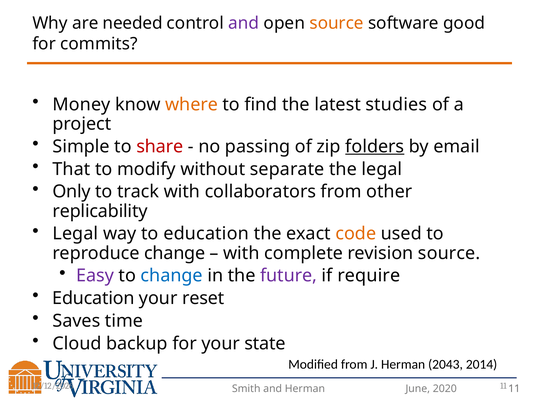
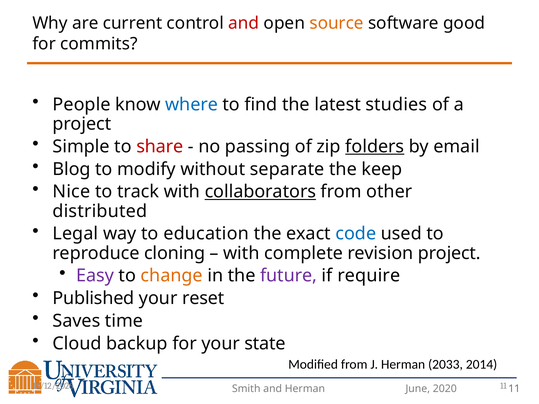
needed: needed -> current (133, 23)
and colour: purple -> red (244, 23)
Money: Money -> People (82, 105)
where colour: orange -> blue (192, 105)
That: That -> Blog (72, 169)
the legal: legal -> keep (382, 169)
Only: Only -> Nice (71, 192)
collaborators underline: none -> present (260, 192)
replicability: replicability -> distributed (100, 211)
code colour: orange -> blue (356, 234)
reproduce change: change -> cloning (175, 253)
revision source: source -> project (449, 253)
change colour: blue -> orange (172, 276)
Education: Education -> Published (93, 298)
2043: 2043 -> 2033 (445, 365)
